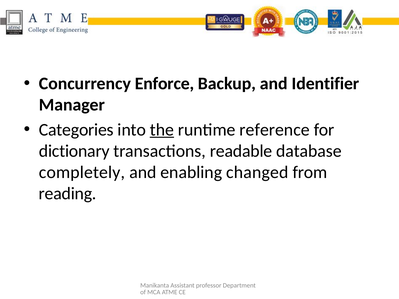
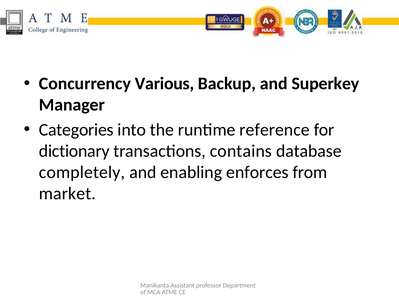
Enforce: Enforce -> Various (165, 84)
Identifier: Identifier -> Superkey (326, 84)
the underline: present -> none (162, 130)
readable: readable -> contains (241, 151)
changed: changed -> enforces (257, 172)
reading: reading -> market (67, 194)
